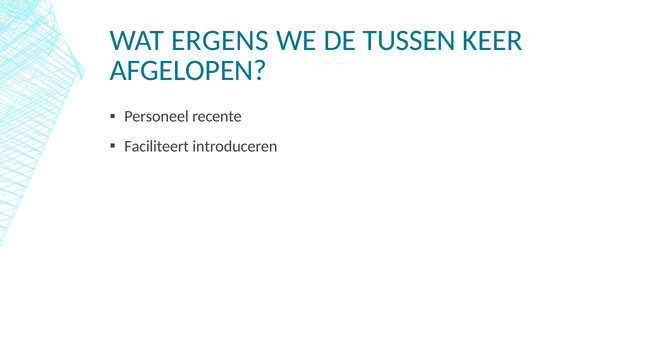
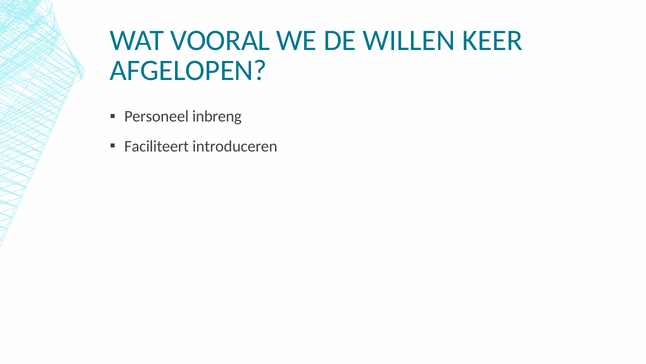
ERGENS: ERGENS -> VOORAL (220, 40)
TUSSEN: TUSSEN -> WILLEN (409, 40)
recente: recente -> inbreng (217, 116)
